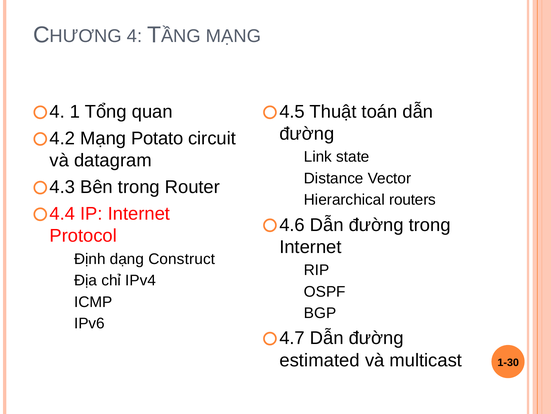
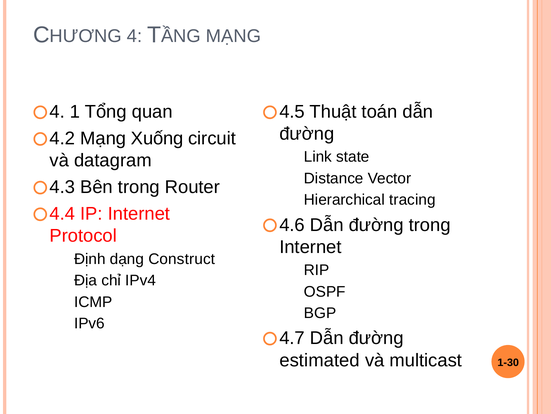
Potato: Potato -> Xuống (157, 138)
routers: routers -> tracing (412, 200)
